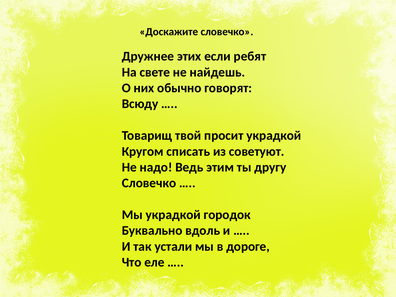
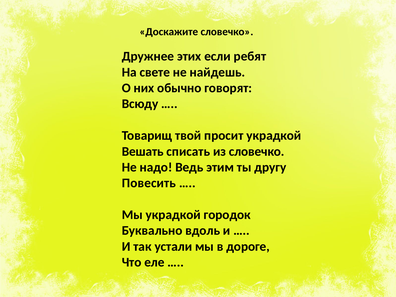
Кругом: Кругом -> Вешать (143, 151)
из советуют: советуют -> словечко (257, 151)
Словечко: Словечко -> Повесить (149, 183)
